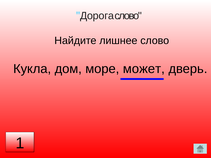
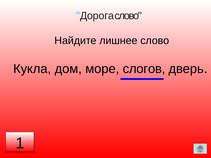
может: может -> слогов (144, 69)
